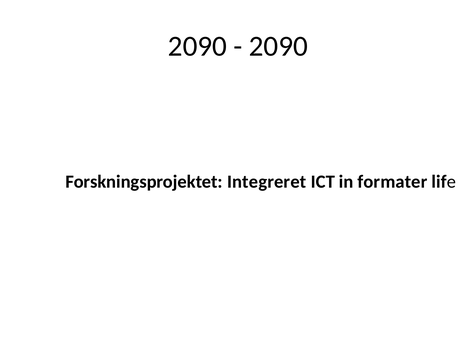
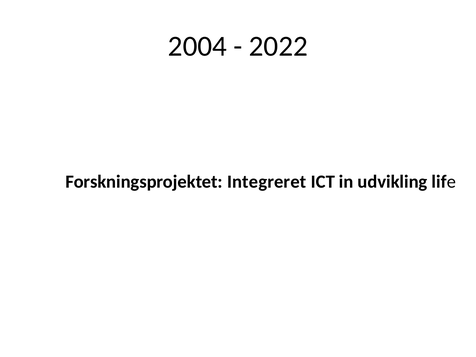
2090: 2090 -> 2004 (197, 46)
2090: 2090 -> 2022 (278, 46)
formater: formater -> udvikling (393, 182)
